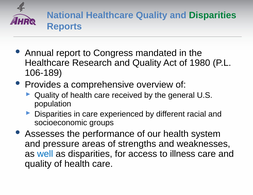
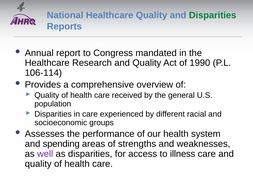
1980: 1980 -> 1990 (200, 63)
106-189: 106-189 -> 106-114 (43, 73)
pressure: pressure -> spending (61, 144)
well colour: blue -> purple (45, 154)
